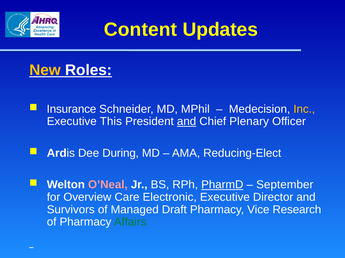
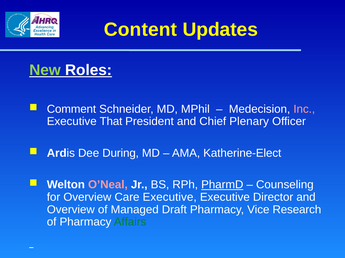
New colour: yellow -> light green (45, 70)
Insurance: Insurance -> Comment (71, 109)
Inc colour: yellow -> pink (304, 109)
This: This -> That (111, 122)
and underline: present -> none (187, 122)
Reducing-Elect: Reducing-Elect -> Katherine-Elect (242, 154)
September: September -> Counseling (285, 185)
Care Electronic: Electronic -> Executive (170, 198)
Survivors: Survivors -> Overview (71, 210)
